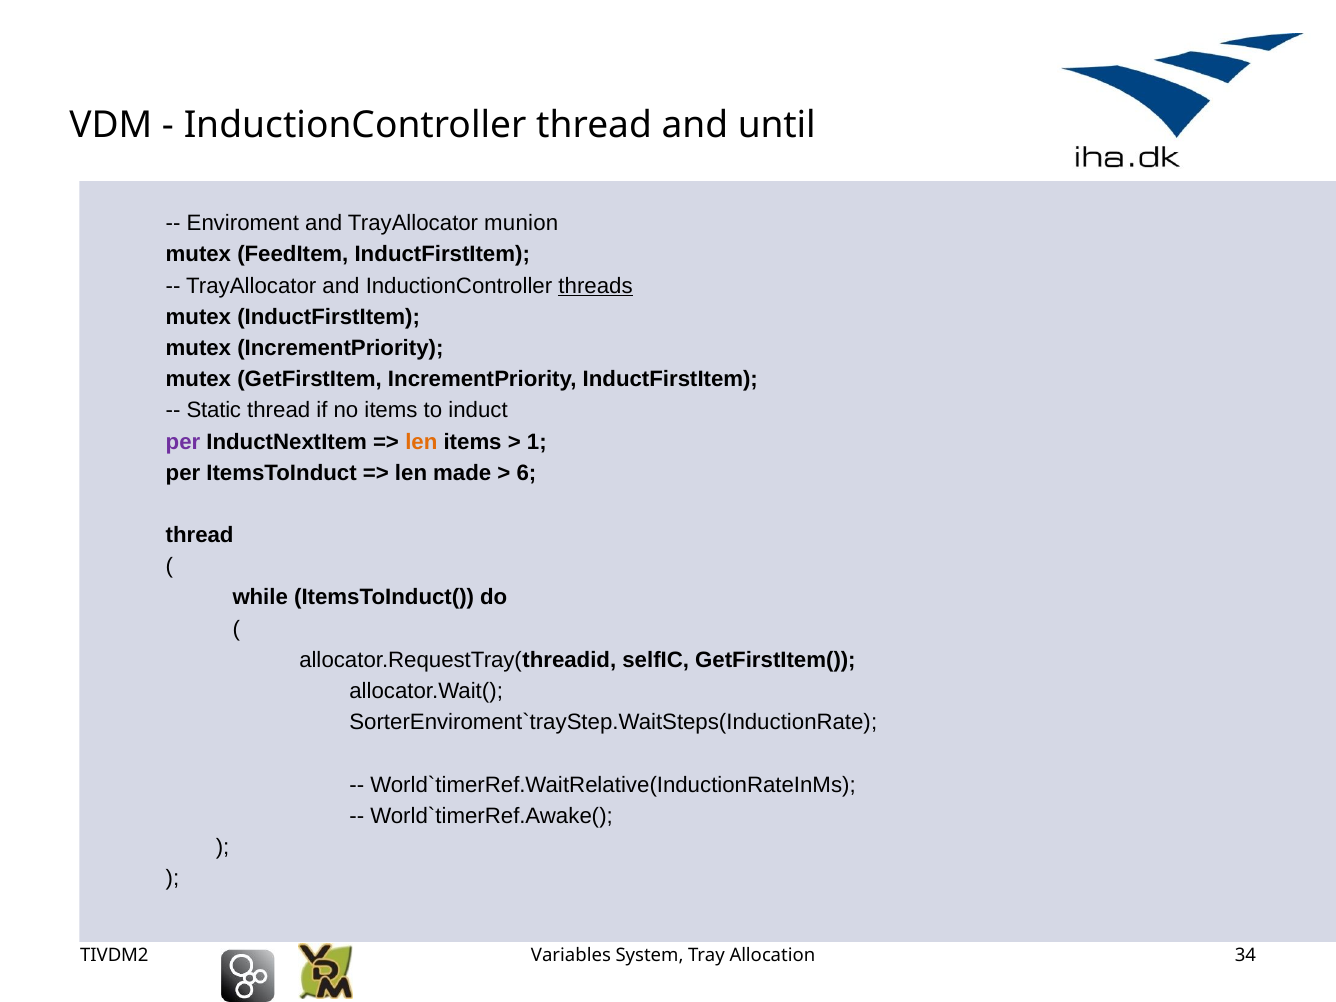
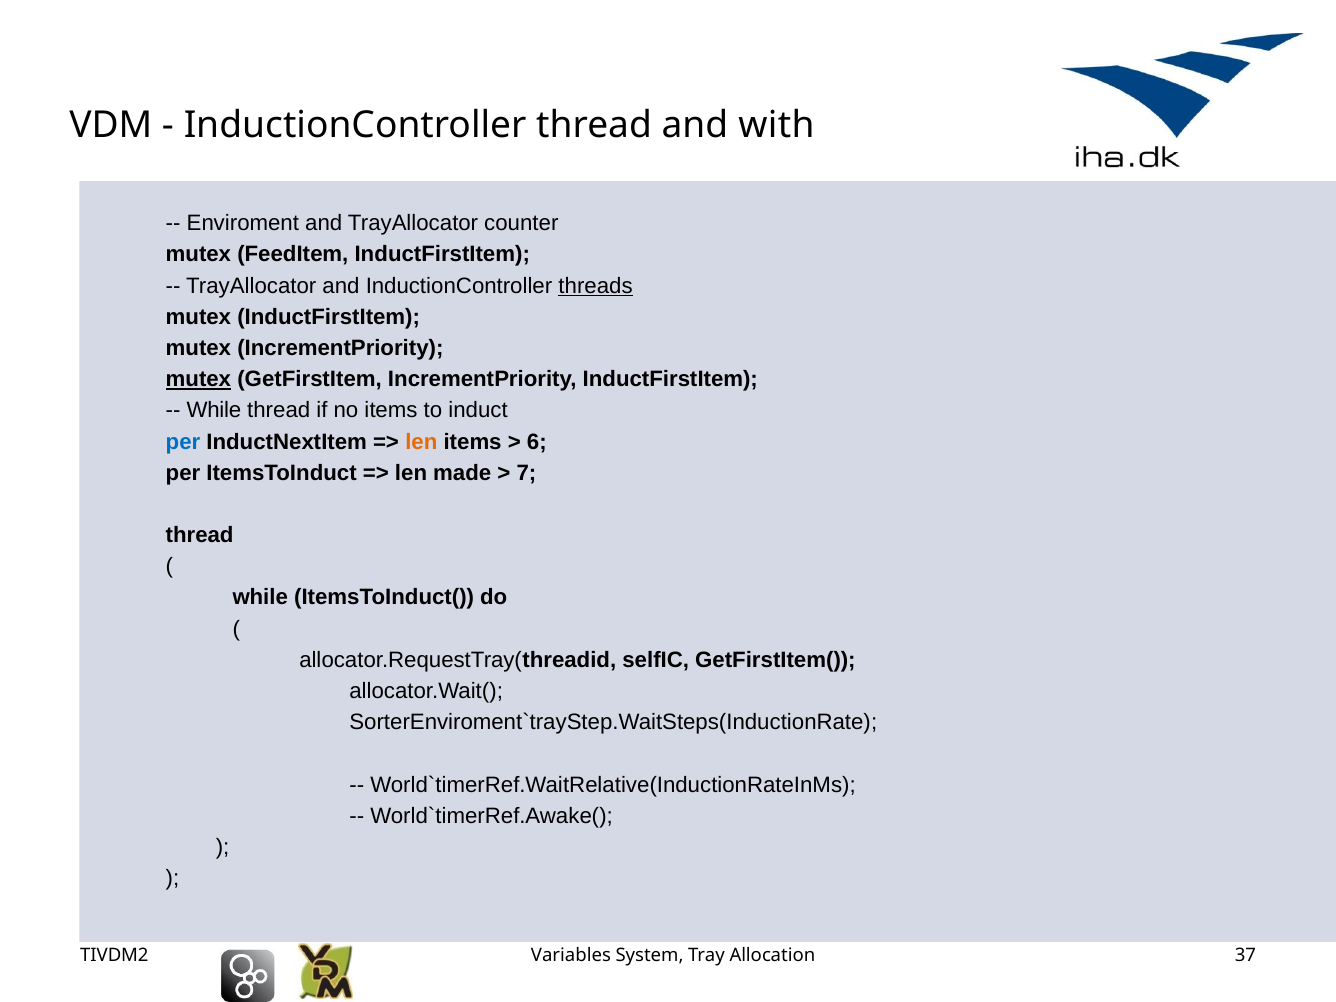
until: until -> with (777, 125)
munion: munion -> counter (521, 223)
mutex underline: none -> present (198, 379)
Static: Static -> While (214, 410)
per colour: purple -> blue (183, 442)
1: 1 -> 6 (537, 442)
6: 6 -> 7 (526, 473)
34: 34 -> 37 (1245, 955)
